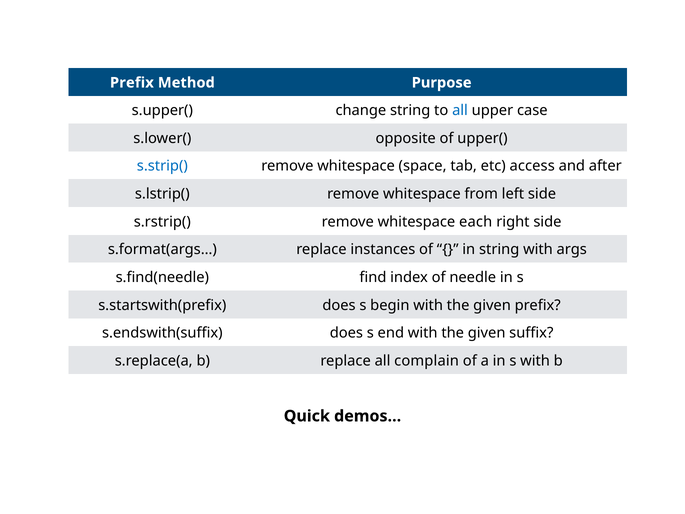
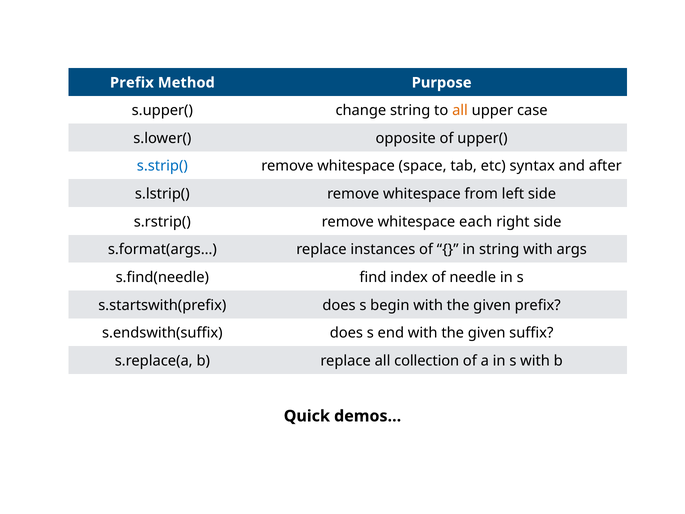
all colour: blue -> orange (460, 110)
access: access -> syntax (532, 166)
complain: complain -> collection (427, 361)
